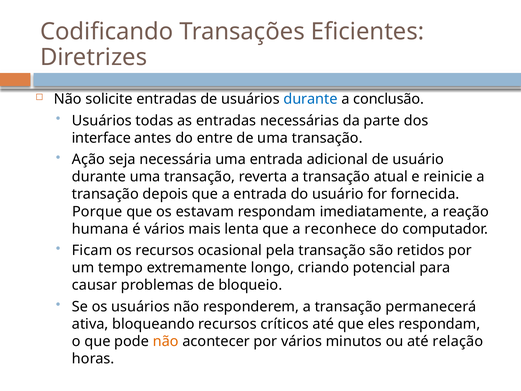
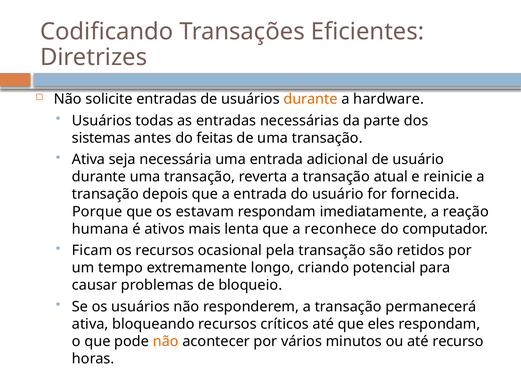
durante colour: blue -> orange (311, 99)
conclusão: conclusão -> hardware (389, 99)
interface: interface -> sistemas (101, 138)
entre: entre -> feitas (215, 138)
Ação: Ação -> Ativa (89, 159)
é vários: vários -> ativos (165, 229)
relação: relação -> recurso (458, 341)
